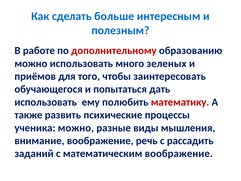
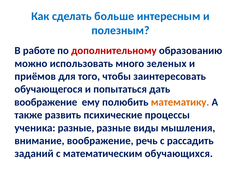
использовать: использовать -> воображение (46, 102)
математику colour: red -> orange (180, 102)
ученика можно: можно -> разные (76, 128)
математическим воображение: воображение -> обучающихся (179, 153)
